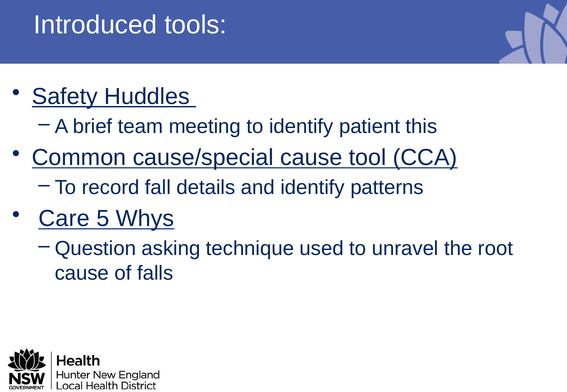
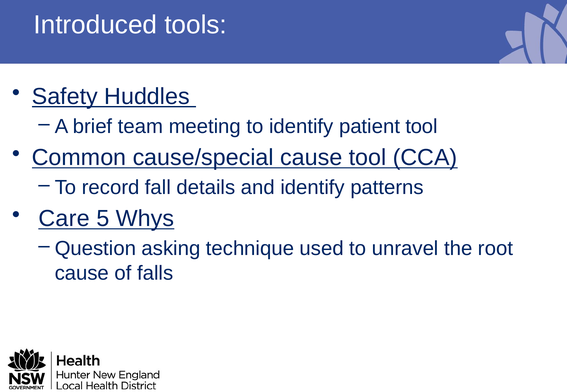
patient this: this -> tool (422, 127)
